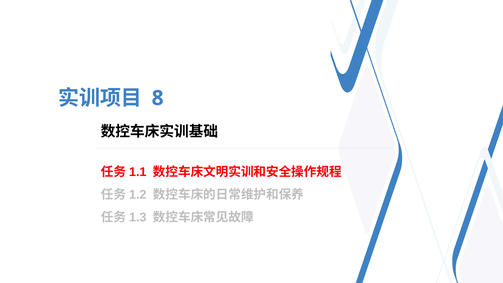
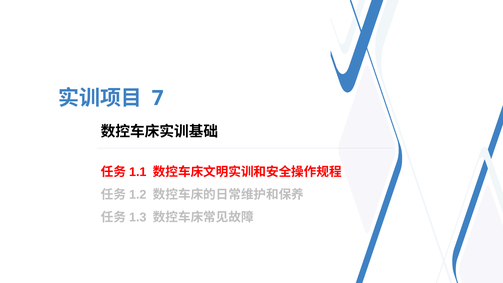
8: 8 -> 7 (158, 98)
